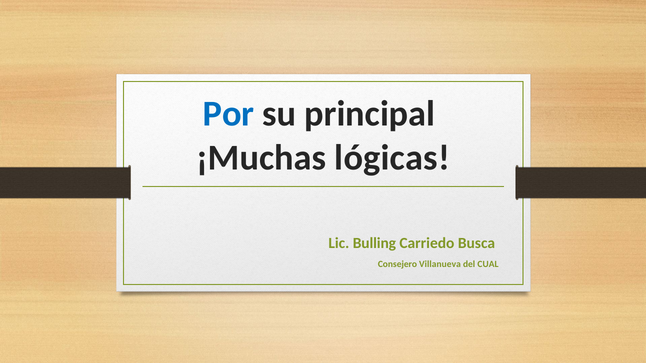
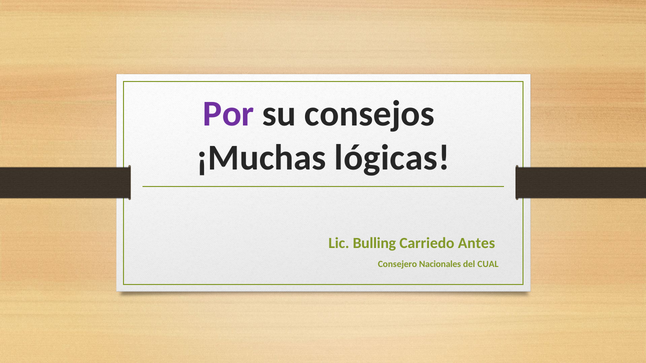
Por colour: blue -> purple (229, 114)
principal: principal -> consejos (370, 114)
Busca: Busca -> Antes (476, 243)
Villanueva: Villanueva -> Nacionales (440, 264)
